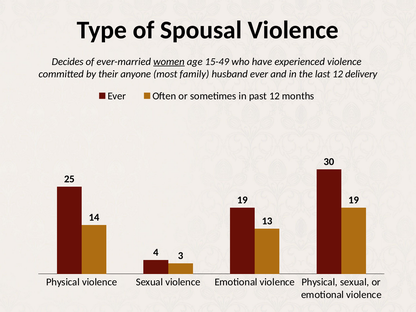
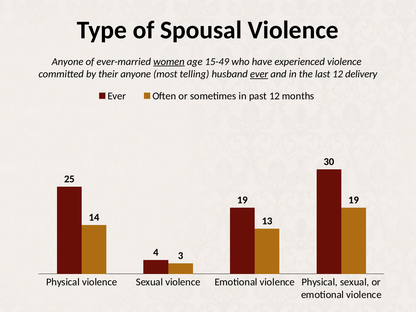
Decides: Decides -> Anyone (68, 62)
family: family -> telling (194, 74)
ever underline: none -> present (259, 74)
